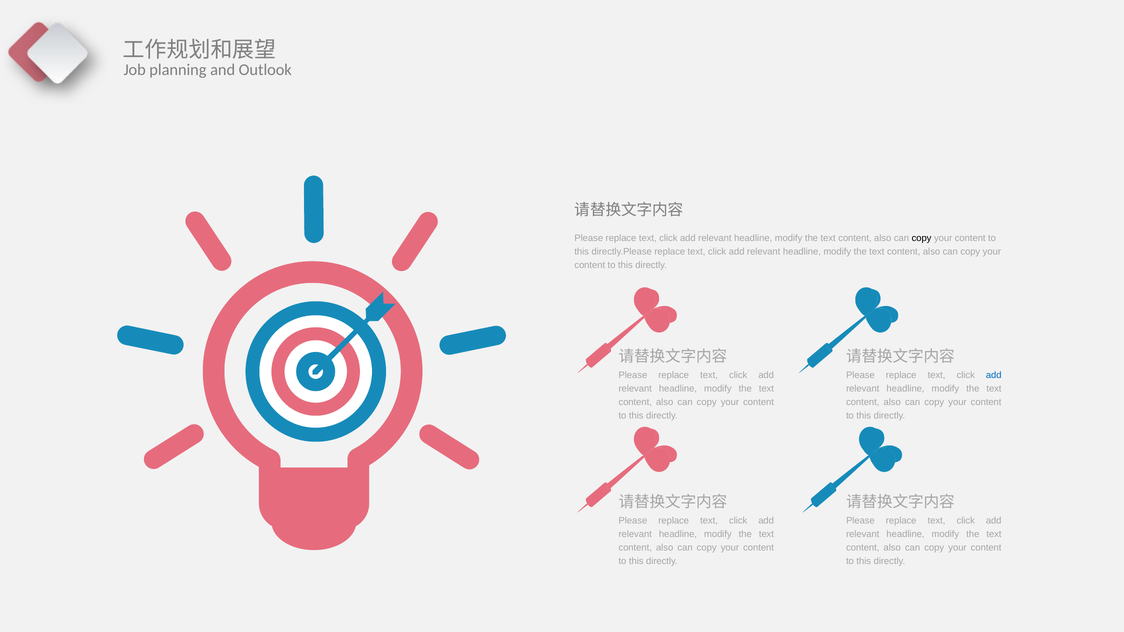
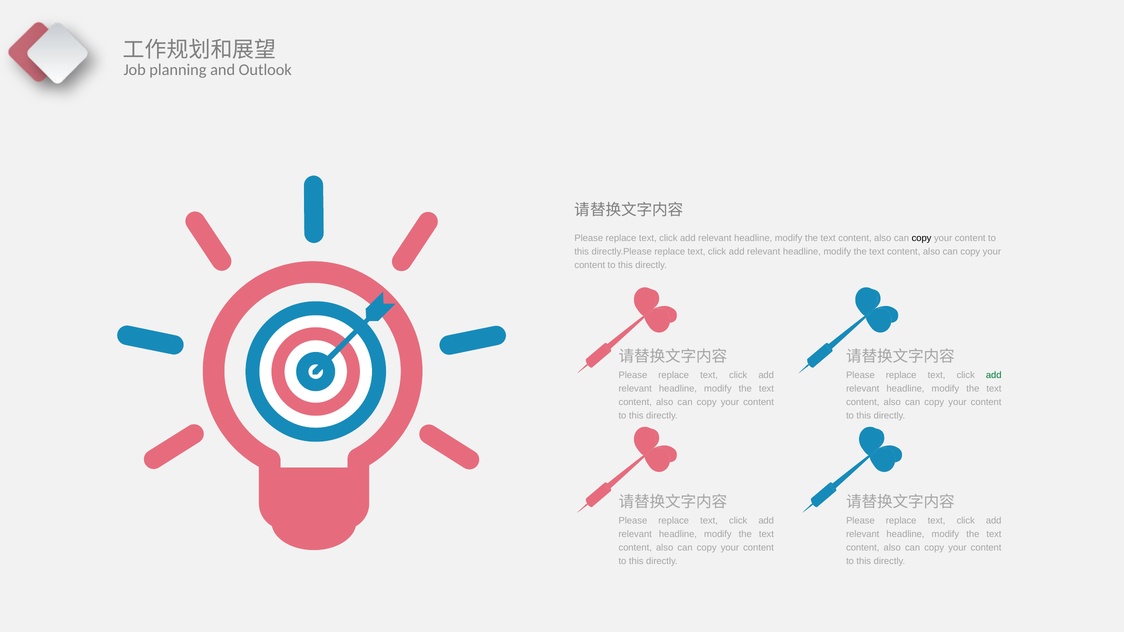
add colour: blue -> green (994, 376)
